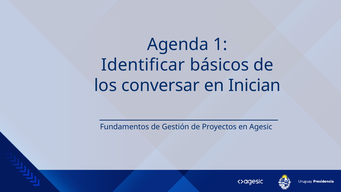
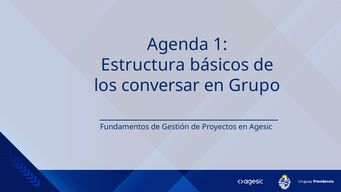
Identificar: Identificar -> Estructura (143, 65)
Inician: Inician -> Grupo (254, 85)
